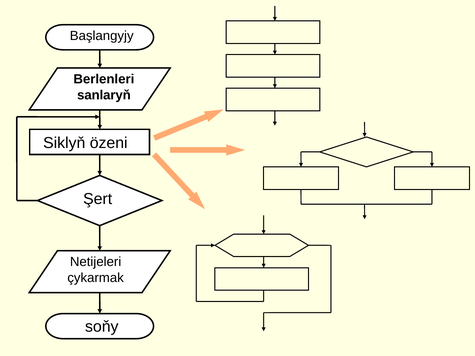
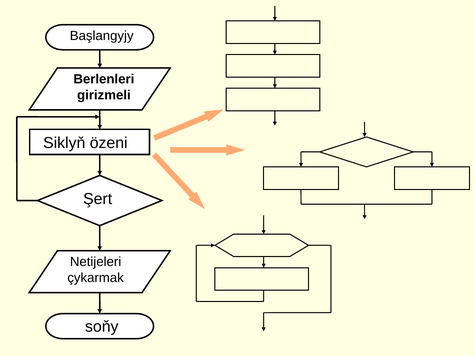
sanlaryň: sanlaryň -> girizmeli (104, 95)
